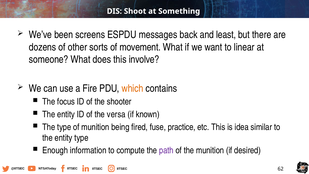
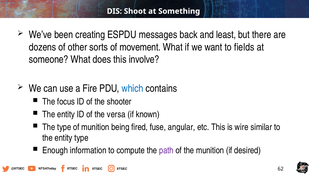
screens: screens -> creating (90, 35)
linear: linear -> fields (244, 47)
which colour: orange -> blue (132, 88)
practice: practice -> angular (182, 127)
idea: idea -> wire (242, 127)
